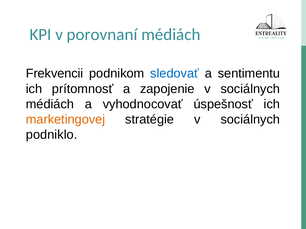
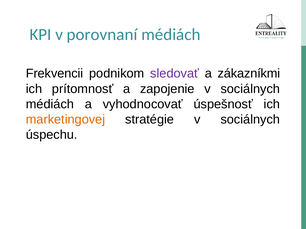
sledovať colour: blue -> purple (175, 74)
sentimentu: sentimentu -> zákazníkmi (249, 74)
podniklo: podniklo -> úspechu (52, 135)
